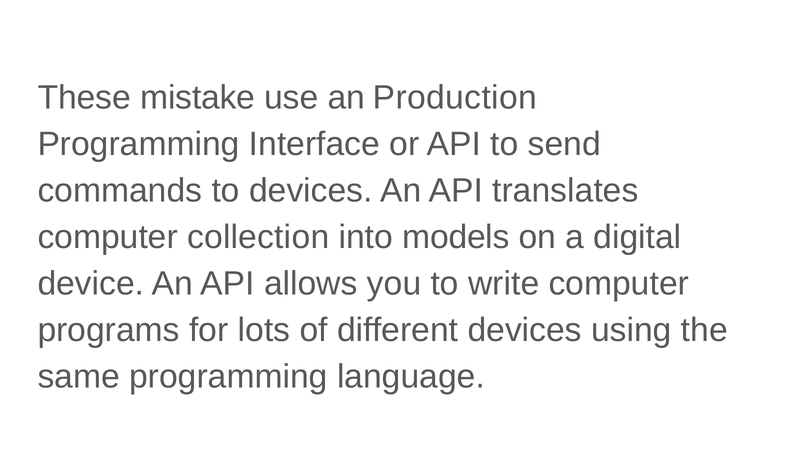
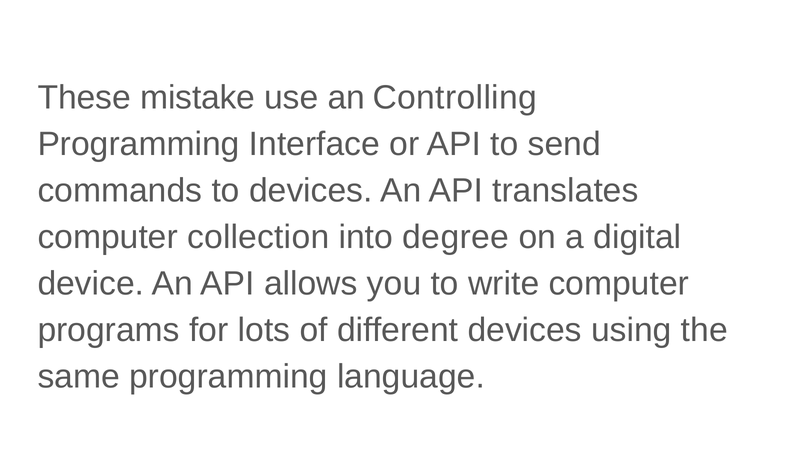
Production: Production -> Controlling (455, 98)
models: models -> degree (456, 237)
